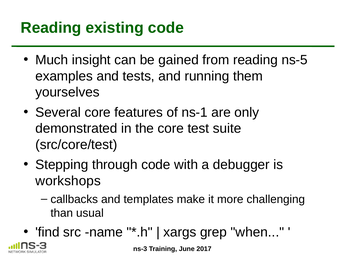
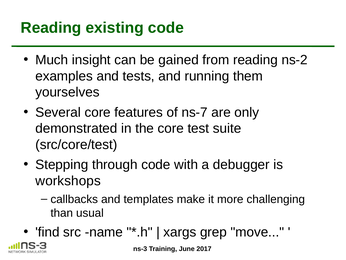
ns-5: ns-5 -> ns-2 (295, 60)
ns-1: ns-1 -> ns-7 (195, 112)
when: when -> move (257, 232)
